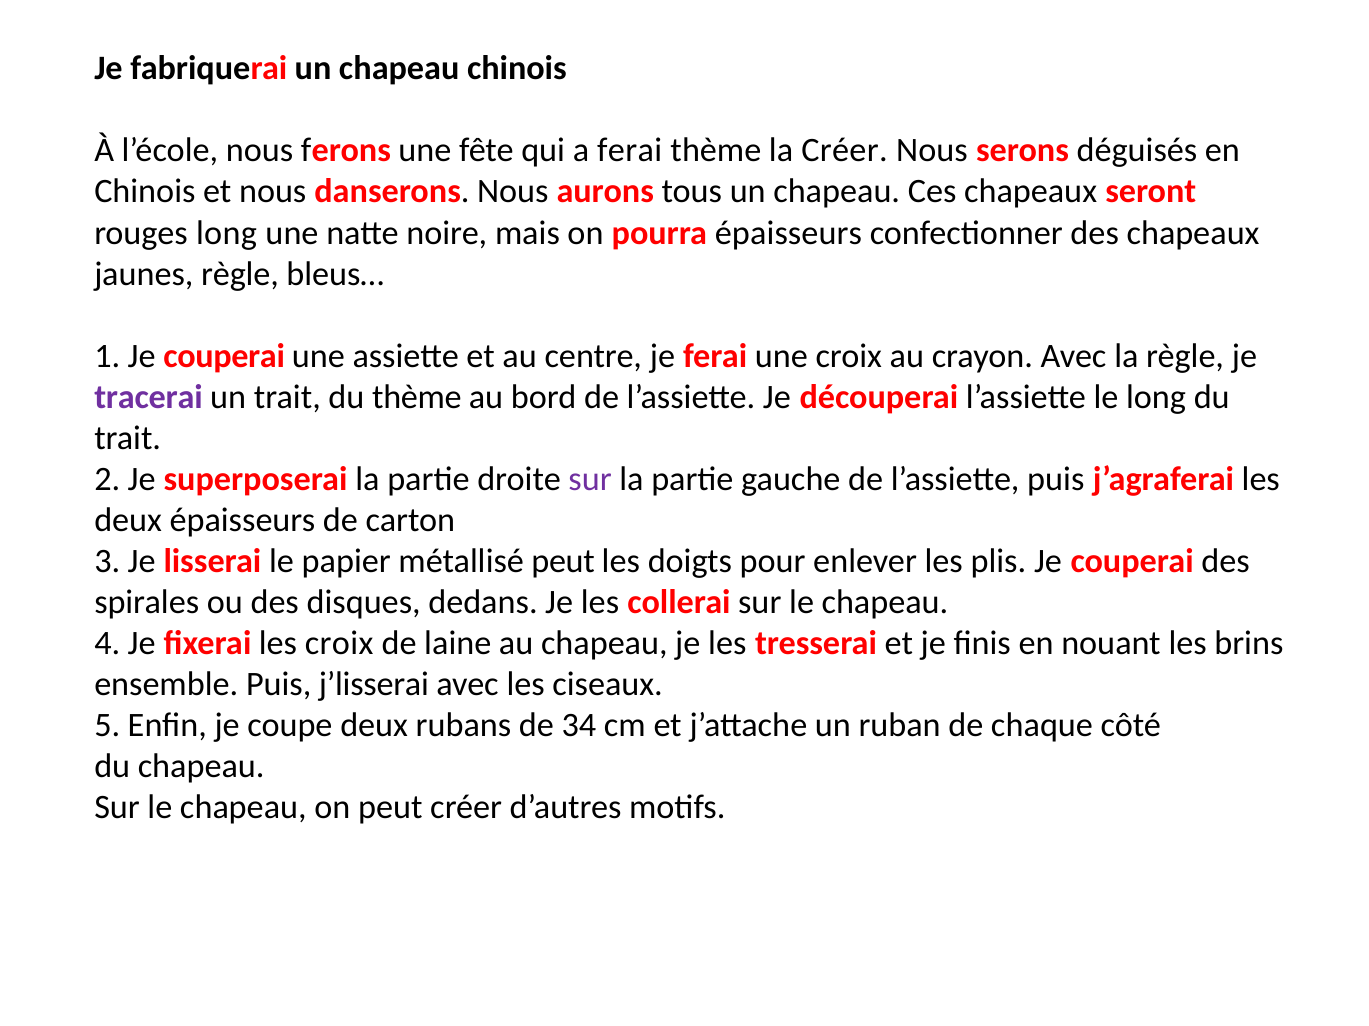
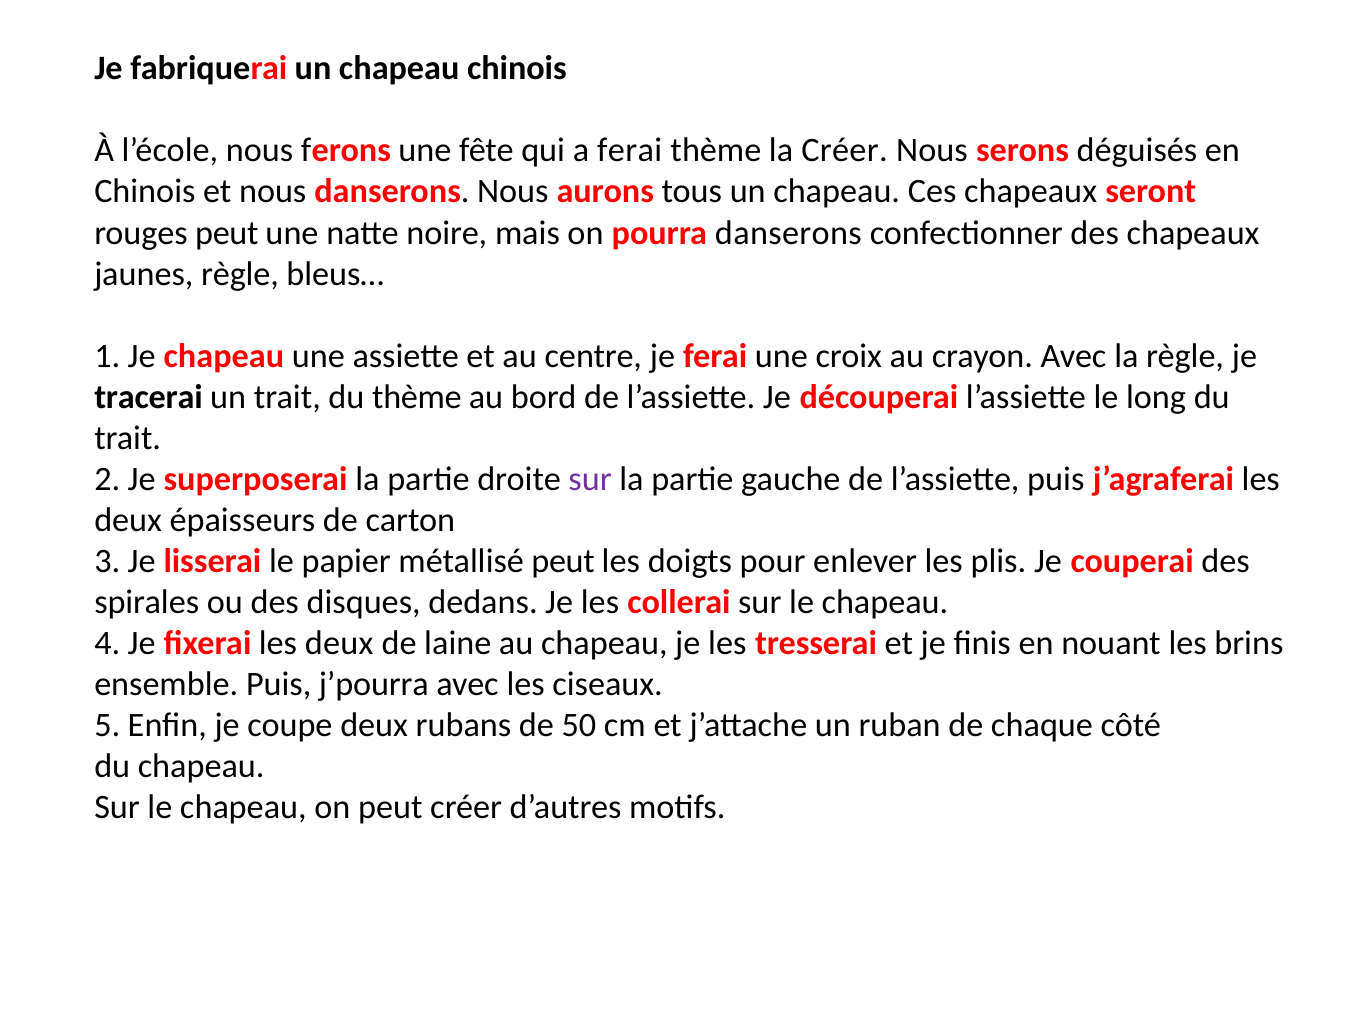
rouges long: long -> peut (227, 233)
pourra épaisseurs: épaisseurs -> danserons (788, 233)
1 Je couperai: couperai -> chapeau (224, 356)
tracerai colour: purple -> black (149, 397)
fixerai les croix: croix -> deux (339, 644)
j’lisserai: j’lisserai -> j’pourra (374, 685)
34: 34 -> 50 (579, 726)
